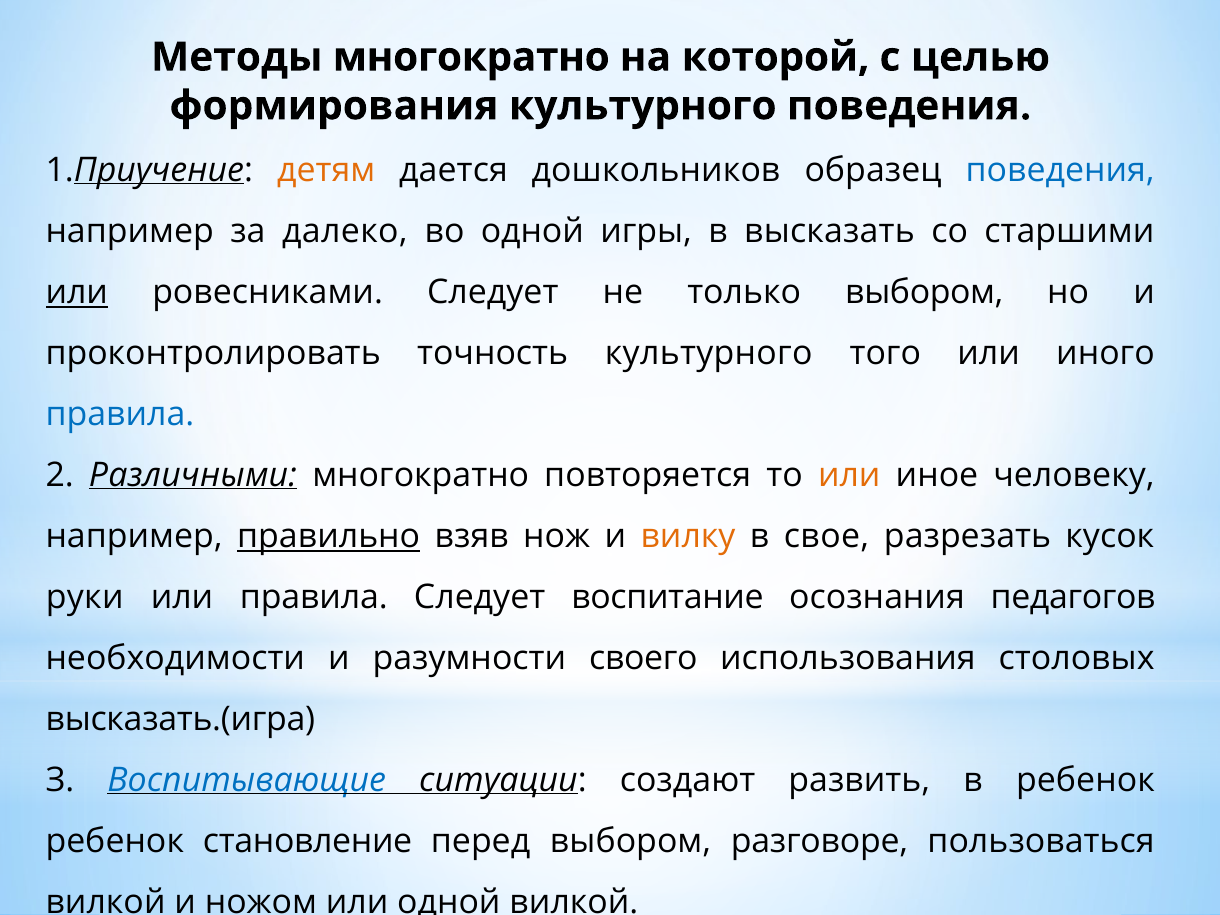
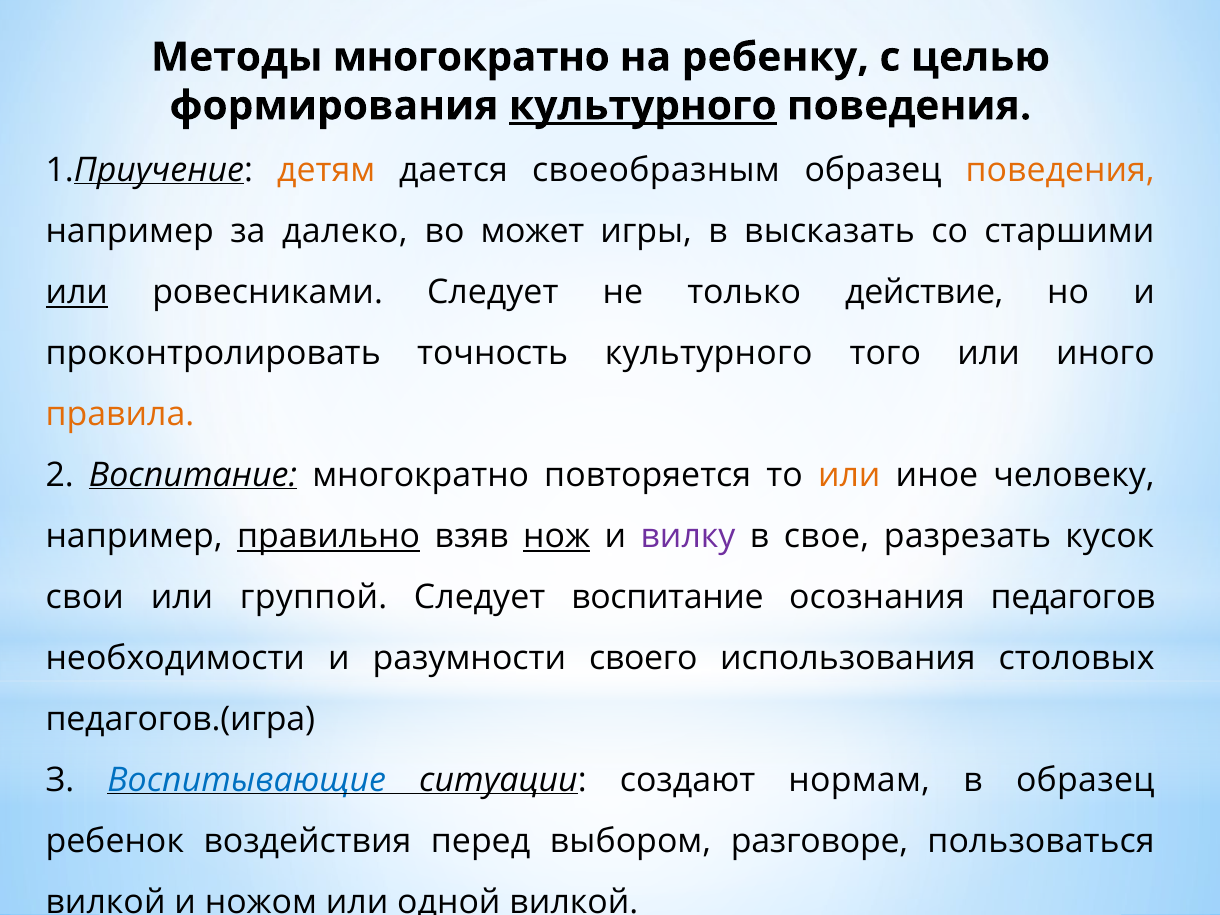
которой: которой -> ребенку (775, 57)
культурного underline: none -> present (643, 106)
дается дошкольников: дошкольников -> своеобразным (656, 171)
поведения colour: blue -> orange (1060, 171)
во одной: одной -> может (532, 232)
только выбором: выбором -> действие (924, 293)
правила colour: blue -> orange (120, 415)
2 Различными: Различными -> Воспитание (193, 476)
нож underline: none -> present (557, 537)
вилку colour: orange -> purple (688, 537)
руки: руки -> свои (85, 598)
или правила: правила -> группой (314, 598)
высказать.(игра: высказать.(игра -> педагогов.(игра (180, 720)
развить: развить -> нормам (859, 781)
в ребенок: ребенок -> образец (1085, 781)
становление: становление -> воздействия (307, 842)
